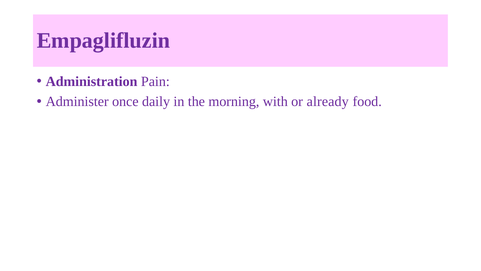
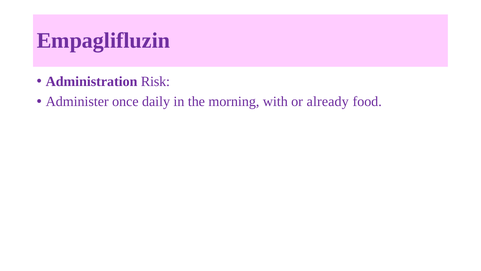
Pain: Pain -> Risk (155, 81)
